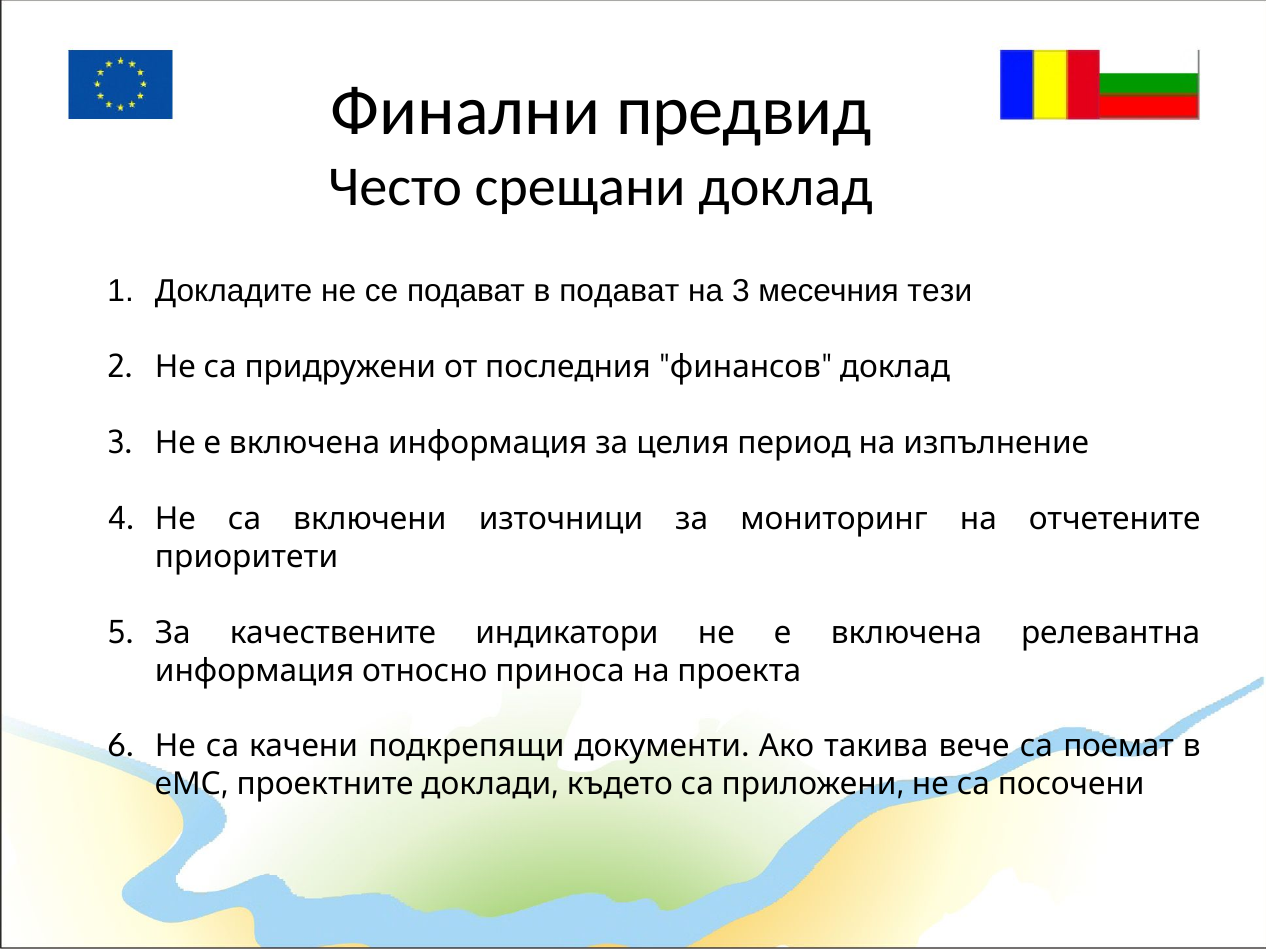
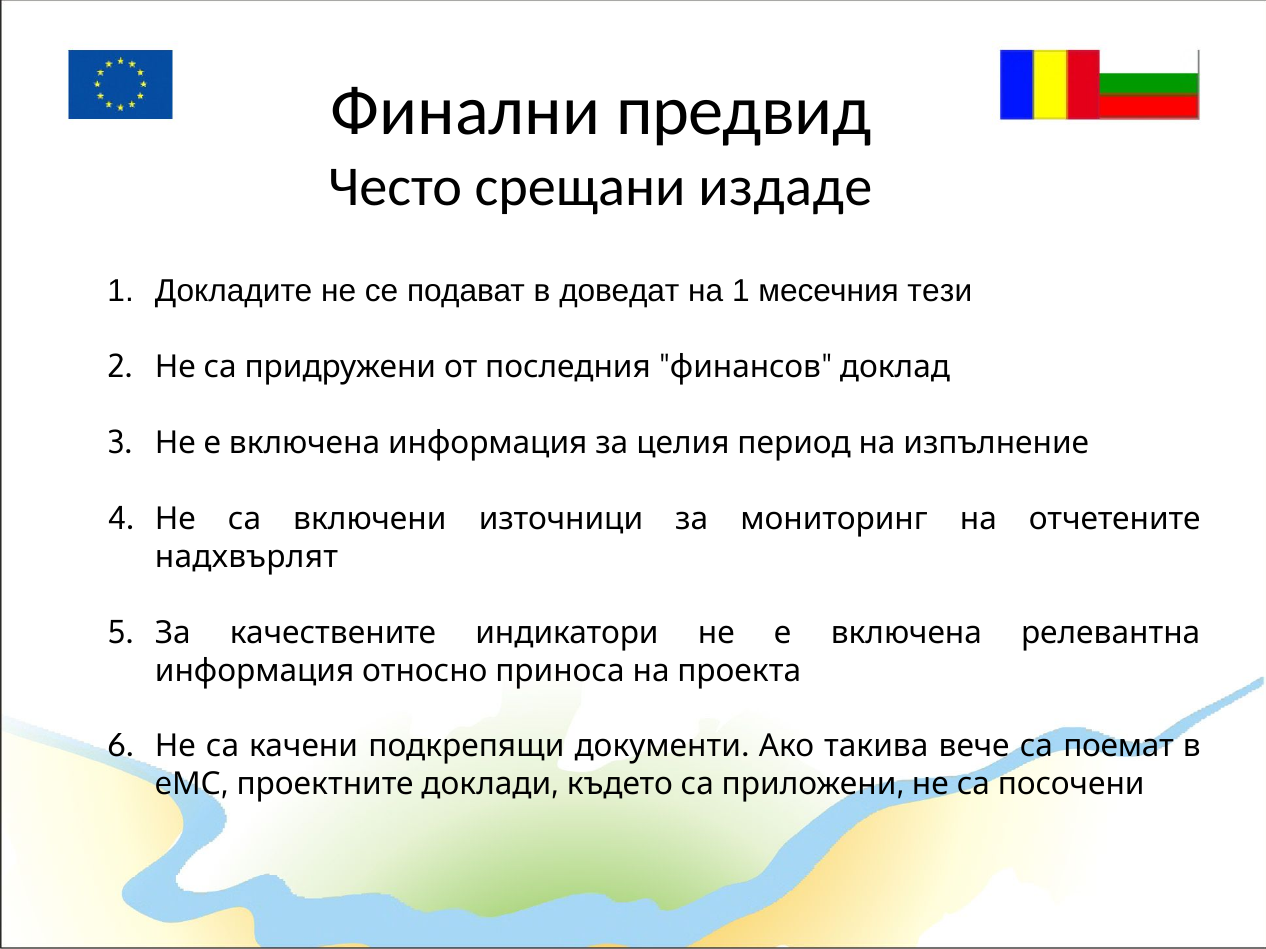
срещани доклад: доклад -> издаде (785, 187)
в подават: подават -> доведат (619, 291)
на 3: 3 -> 1 (741, 291)
приоритети: приоритети -> надхвърлят (246, 557)
